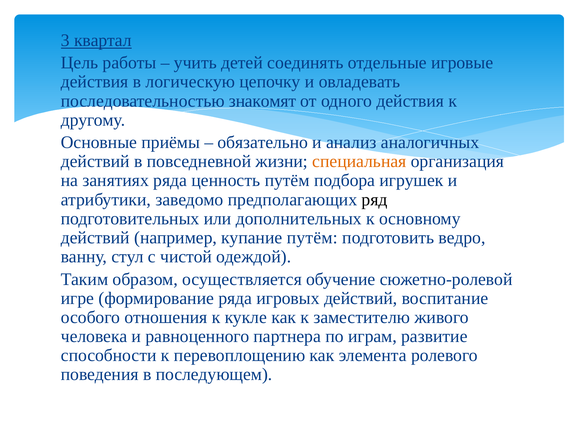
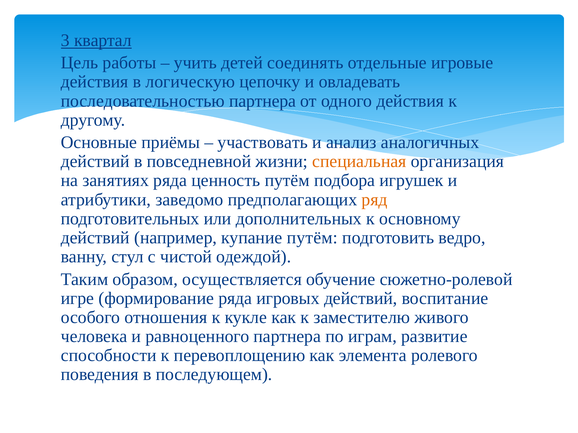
последовательностью знакомят: знакомят -> партнера (263, 101)
обязательно: обязательно -> участвовать (263, 143)
ряд colour: black -> orange (374, 200)
